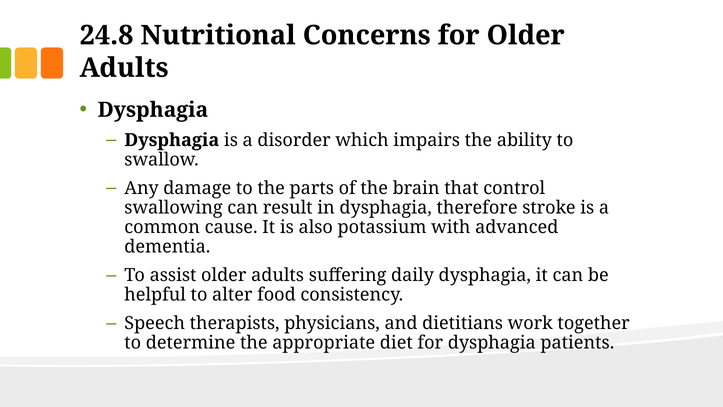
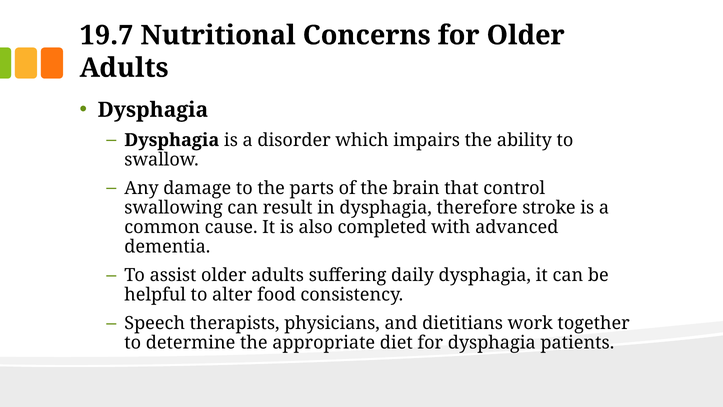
24.8: 24.8 -> 19.7 (107, 35)
potassium: potassium -> completed (382, 227)
